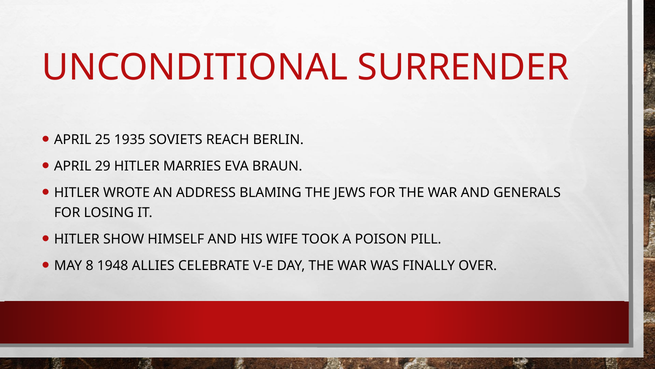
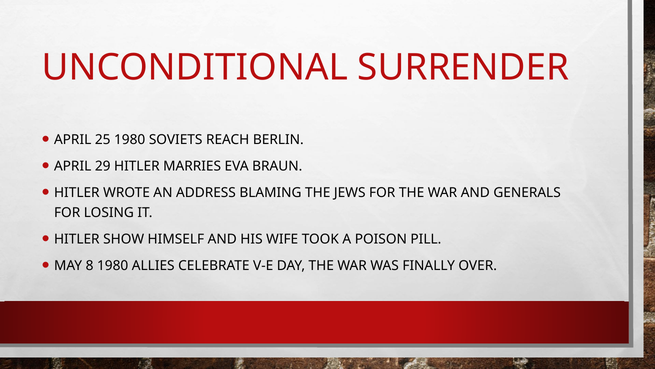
25 1935: 1935 -> 1980 (130, 140)
8 1948: 1948 -> 1980 (113, 265)
